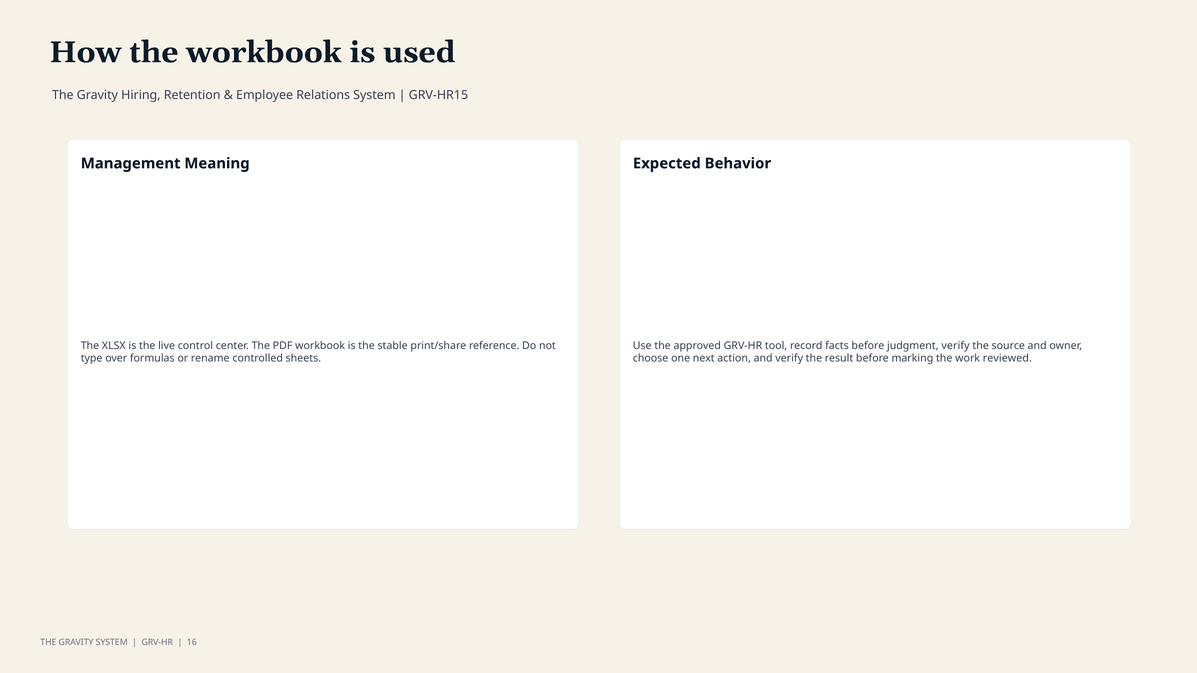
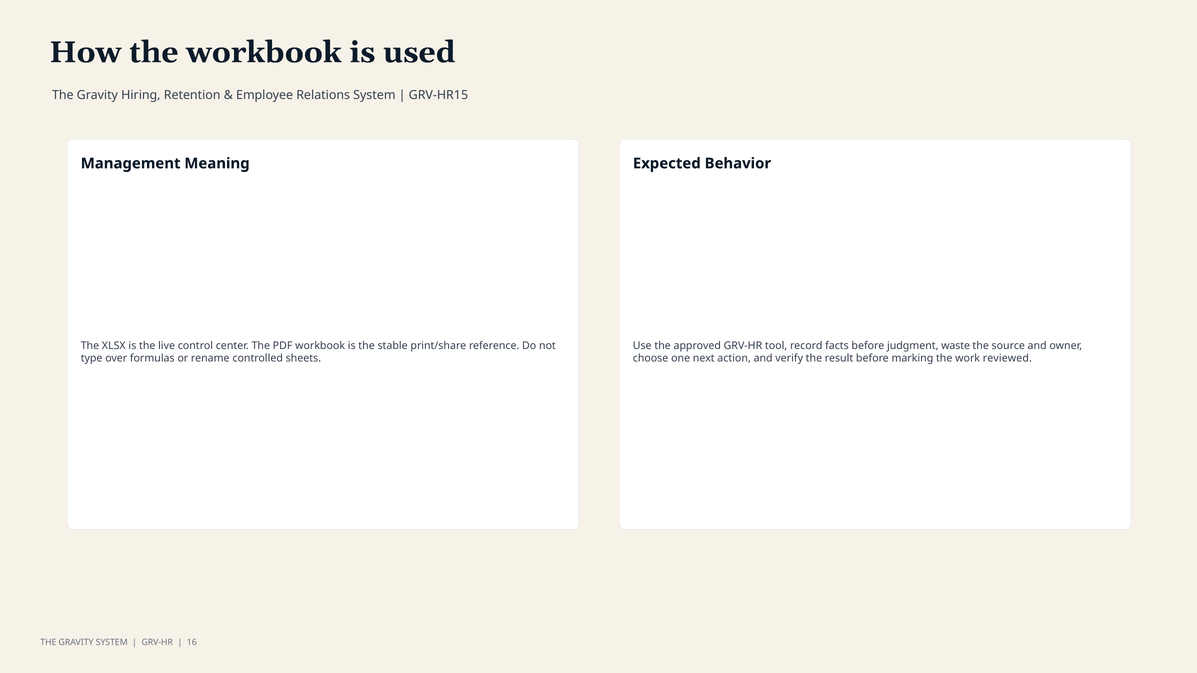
judgment verify: verify -> waste (956, 346)
